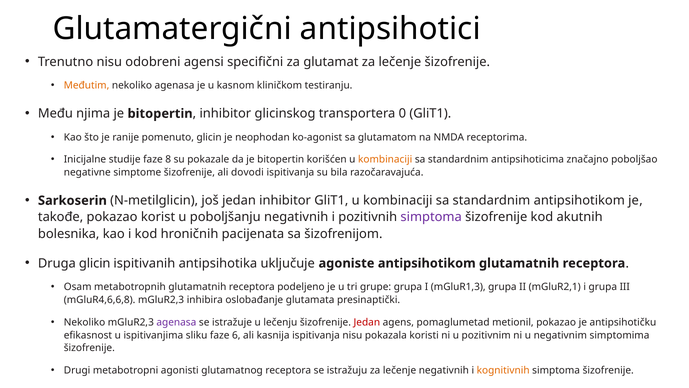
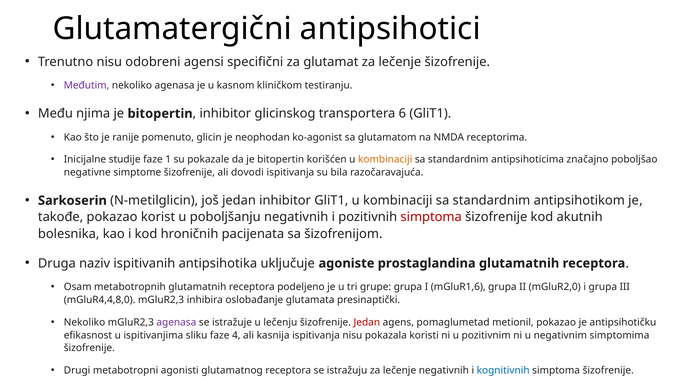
Međutim colour: orange -> purple (87, 85)
0: 0 -> 6 (402, 113)
8: 8 -> 1 (168, 159)
simptoma colour: purple -> red (431, 217)
Druga glicin: glicin -> naziv (95, 263)
agoniste antipsihotikom: antipsihotikom -> prostaglandina (427, 263)
mGluR1,3: mGluR1,3 -> mGluR1,6 (458, 287)
mGluR2,1: mGluR2,1 -> mGluR2,0 (555, 287)
mGluR4,6,6,8: mGluR4,6,6,8 -> mGluR4,4,8,0 (100, 300)
6: 6 -> 4 (236, 335)
kognitivnih colour: orange -> blue (503, 370)
